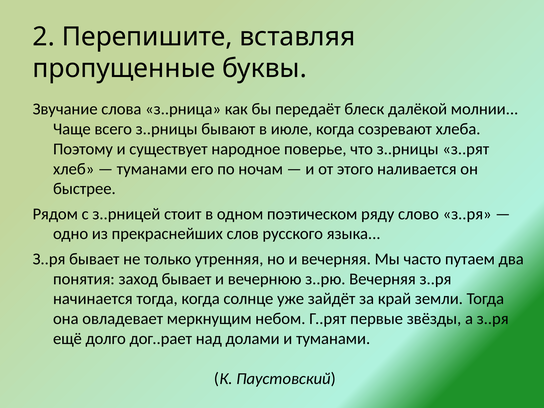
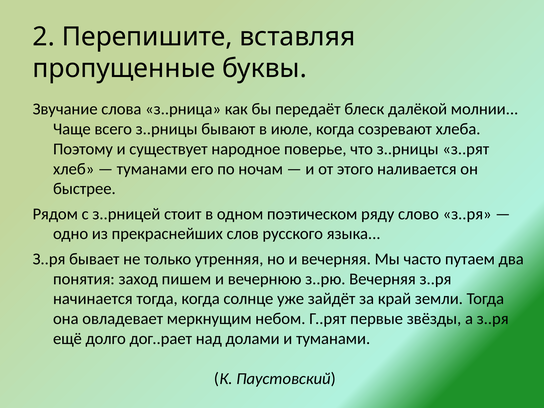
заход бывает: бывает -> пишем (186, 279)
